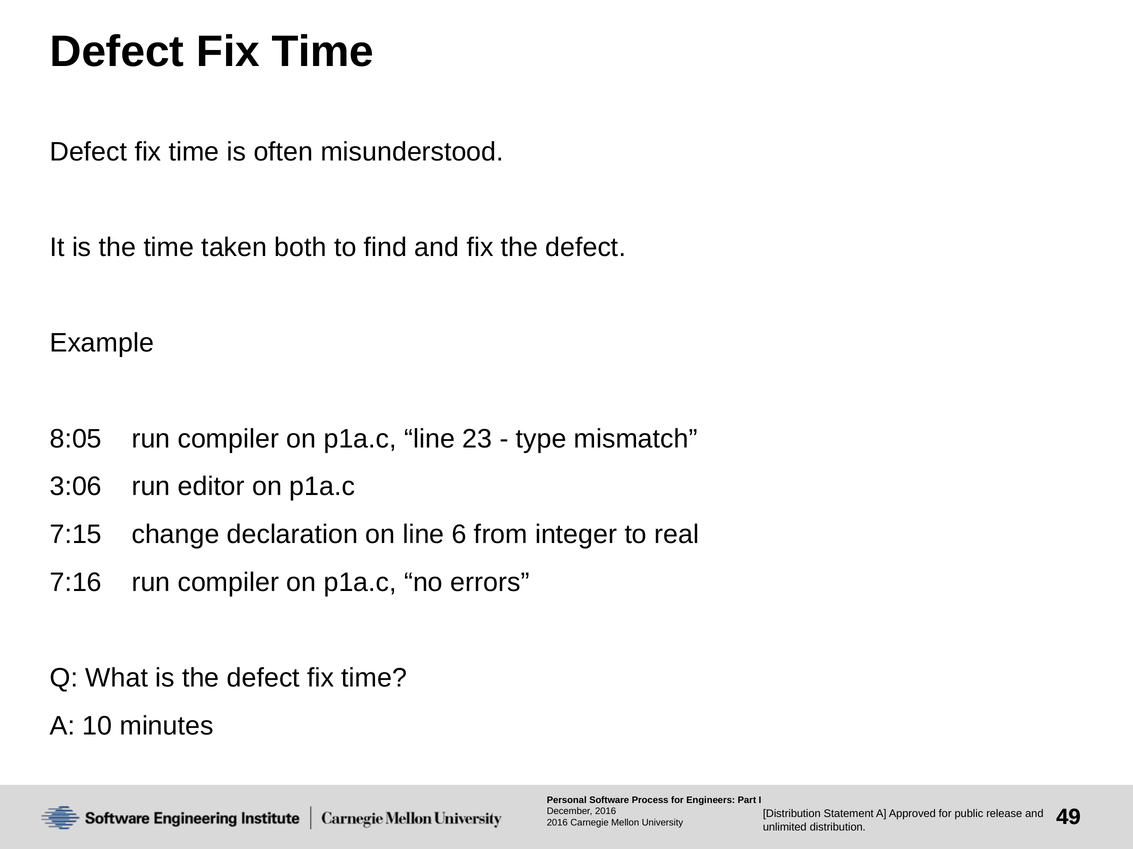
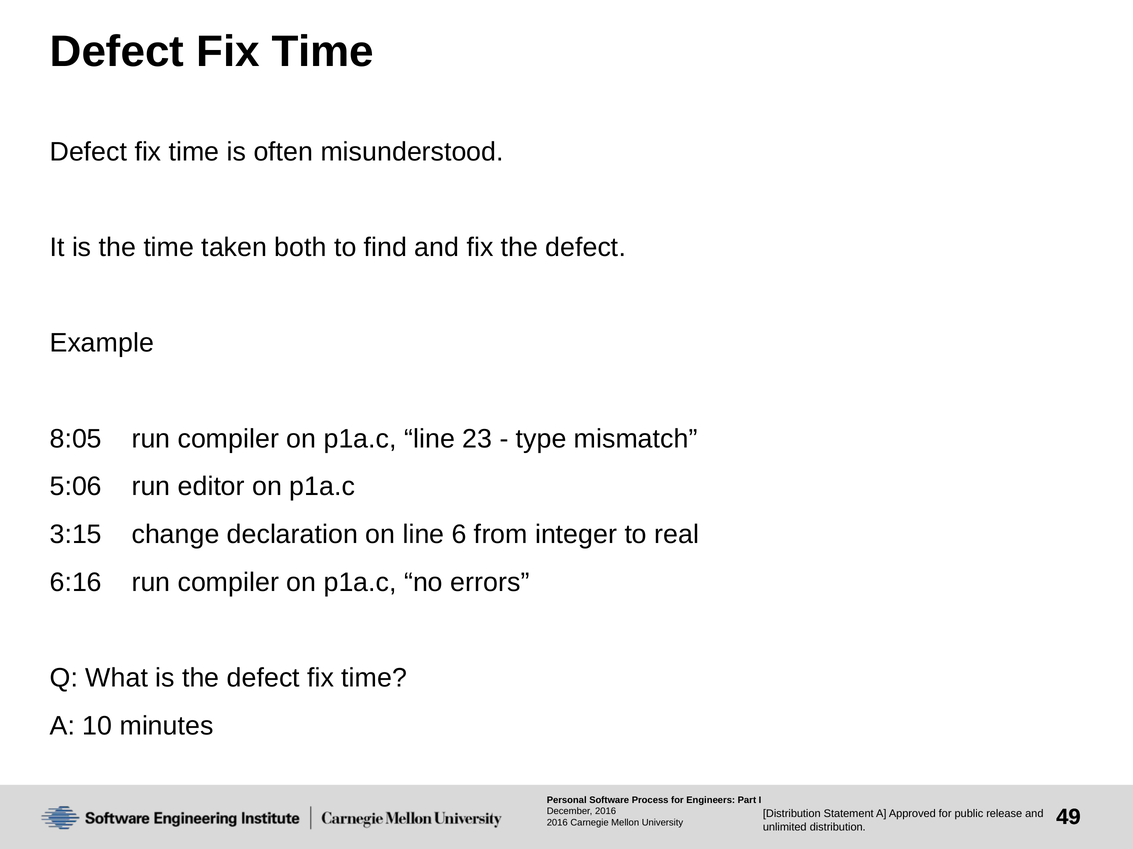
3:06: 3:06 -> 5:06 (76, 487)
7:15: 7:15 -> 3:15 (76, 535)
7:16: 7:16 -> 6:16 (76, 583)
